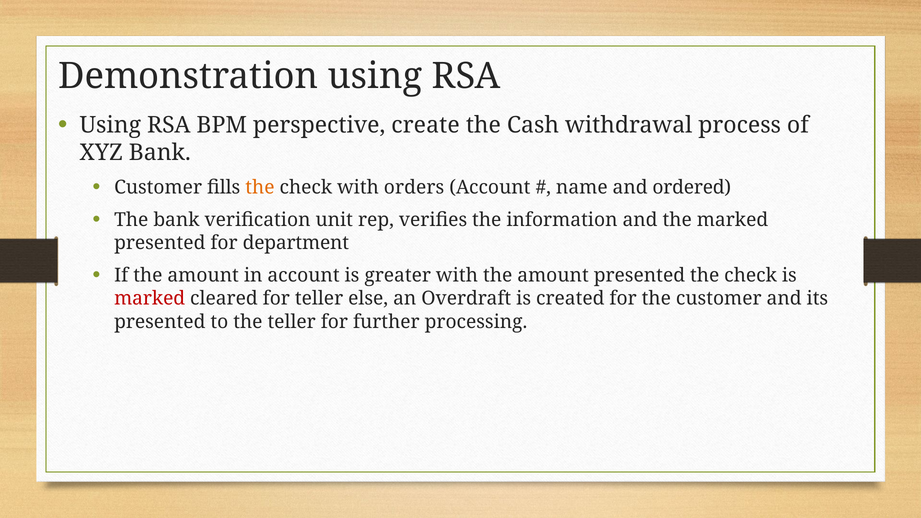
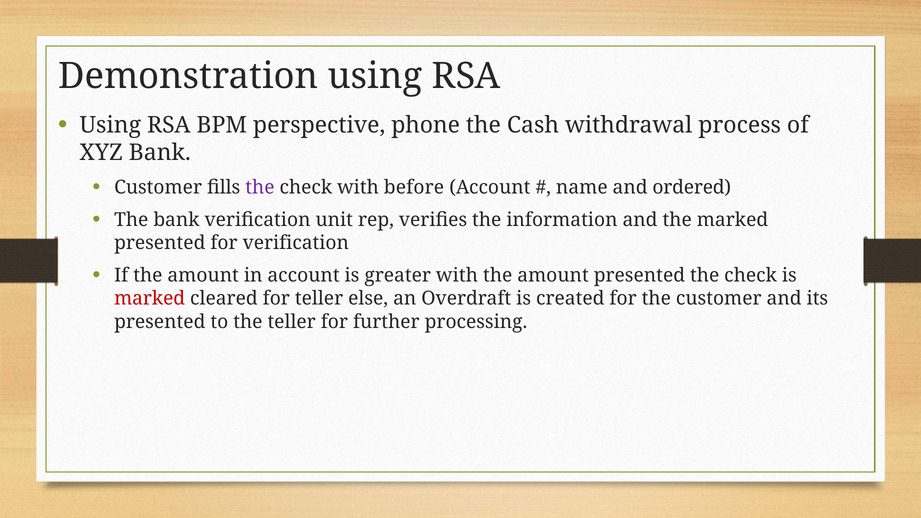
create: create -> phone (426, 125)
the colour: orange -> purple (260, 187)
orders: orders -> before (414, 187)
for department: department -> verification (296, 243)
